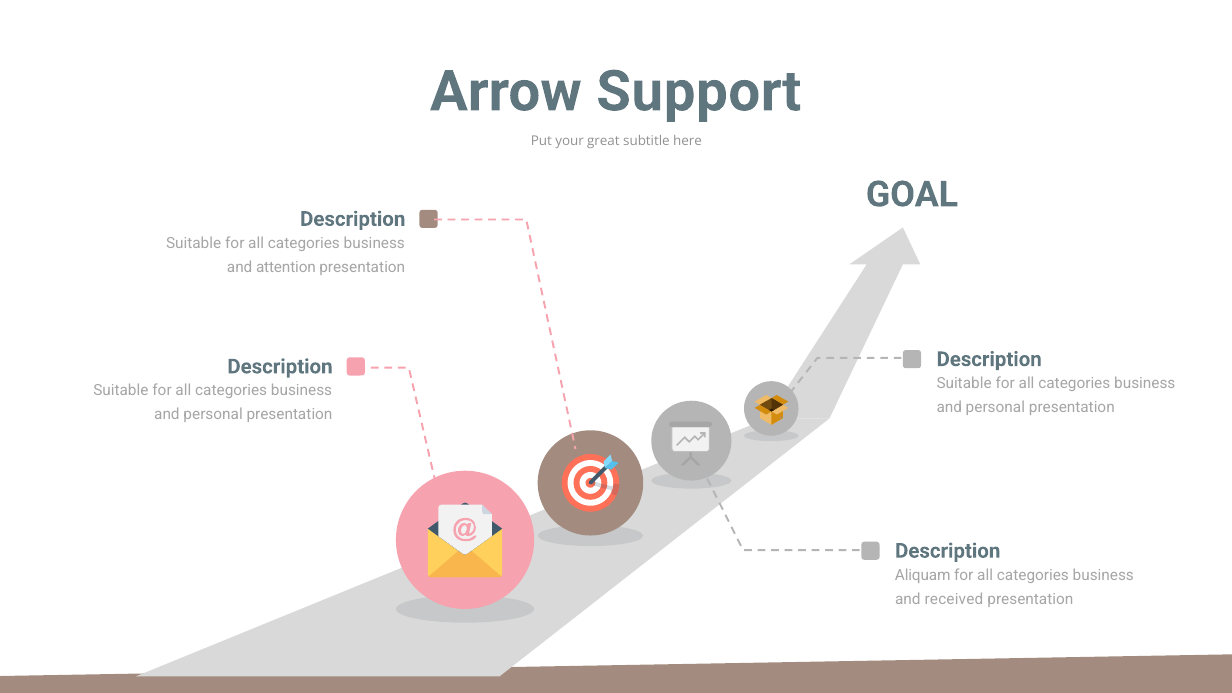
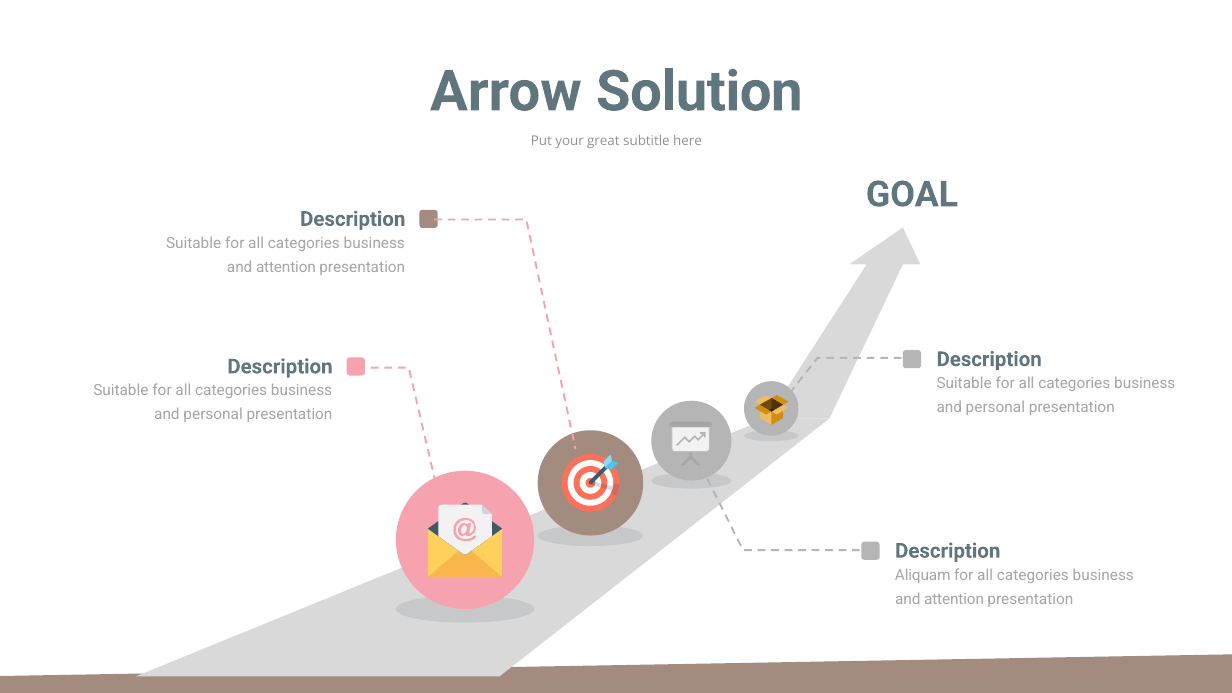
Support: Support -> Solution (699, 92)
received: received -> attention (954, 599)
